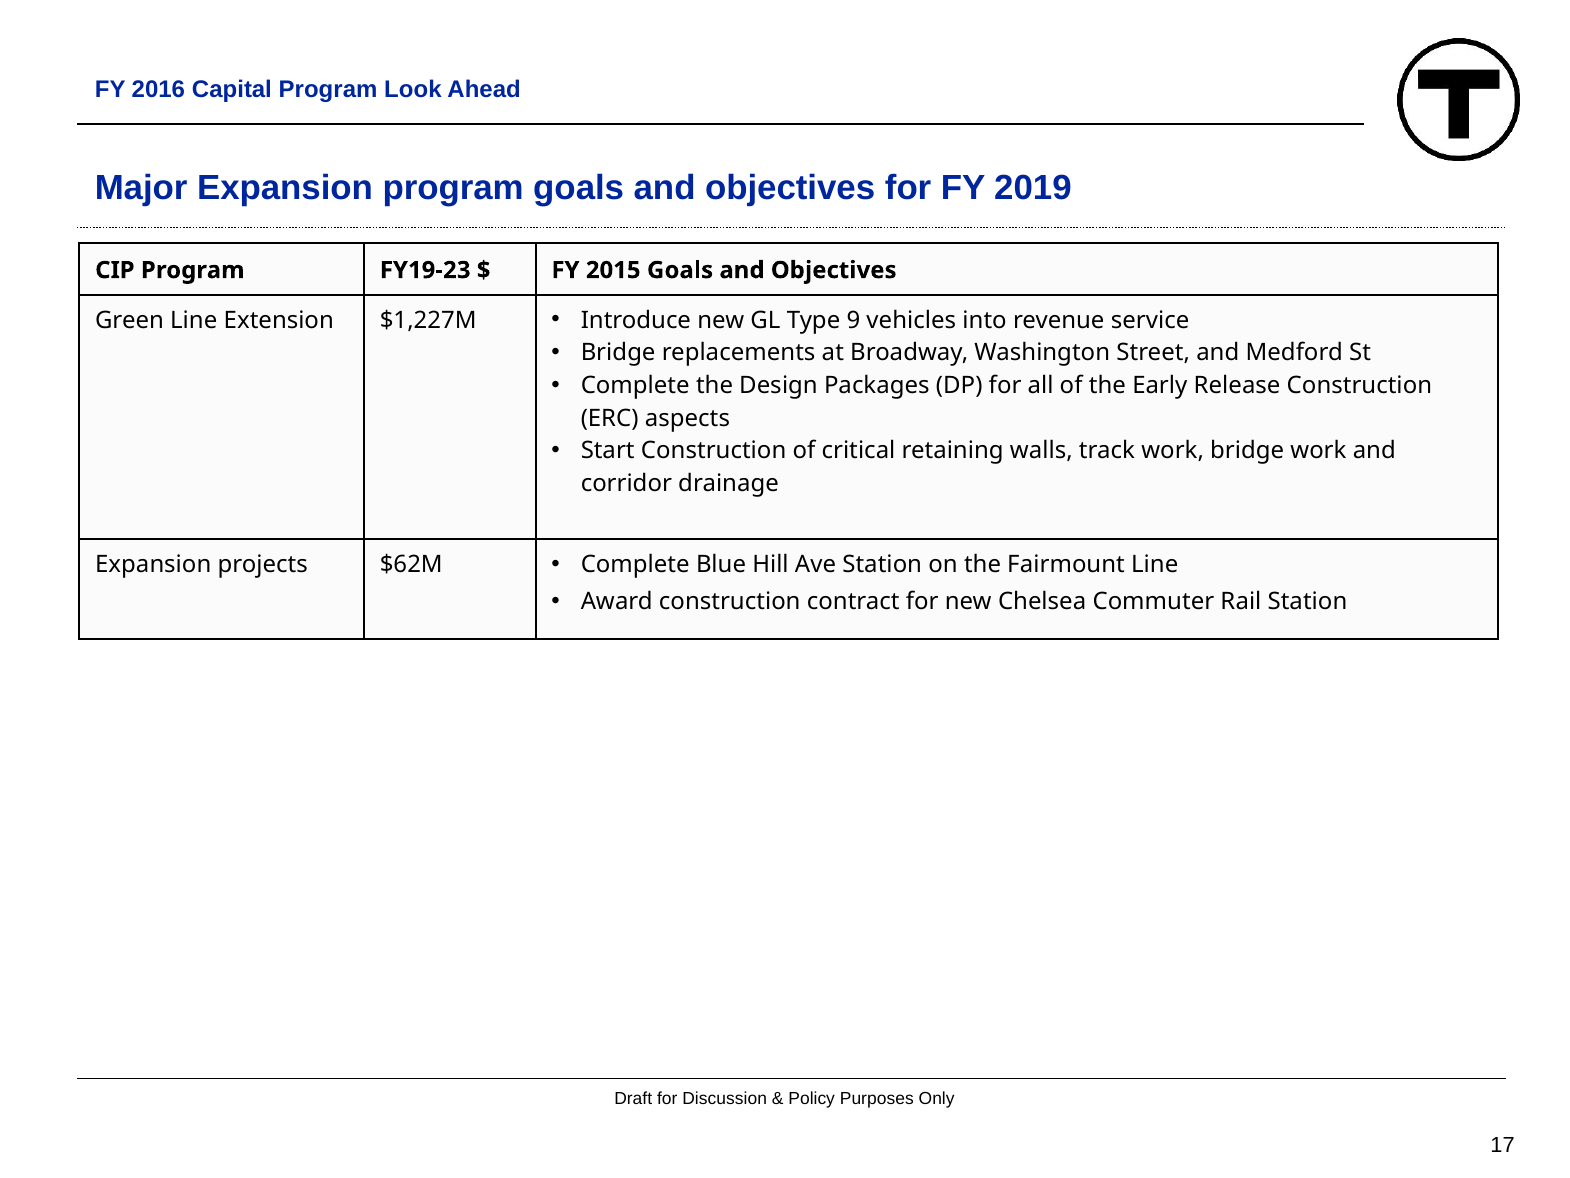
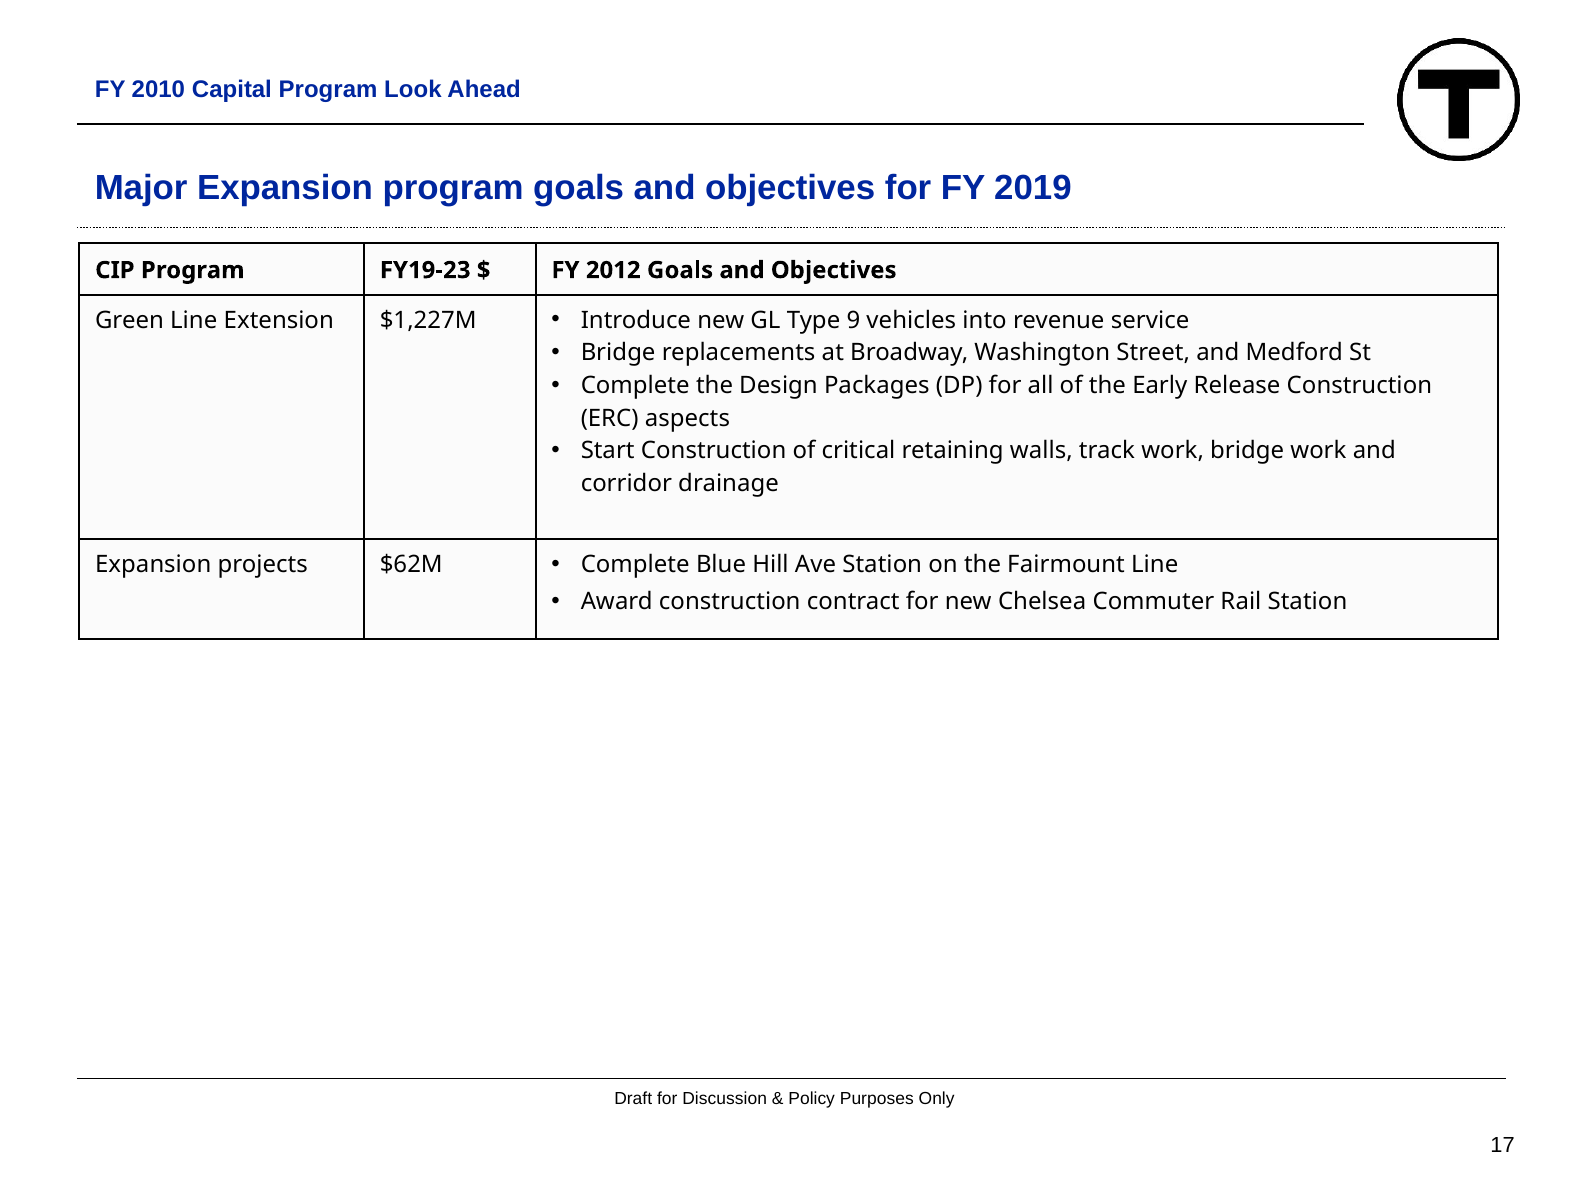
2016: 2016 -> 2010 (158, 89)
2015: 2015 -> 2012 (613, 270)
